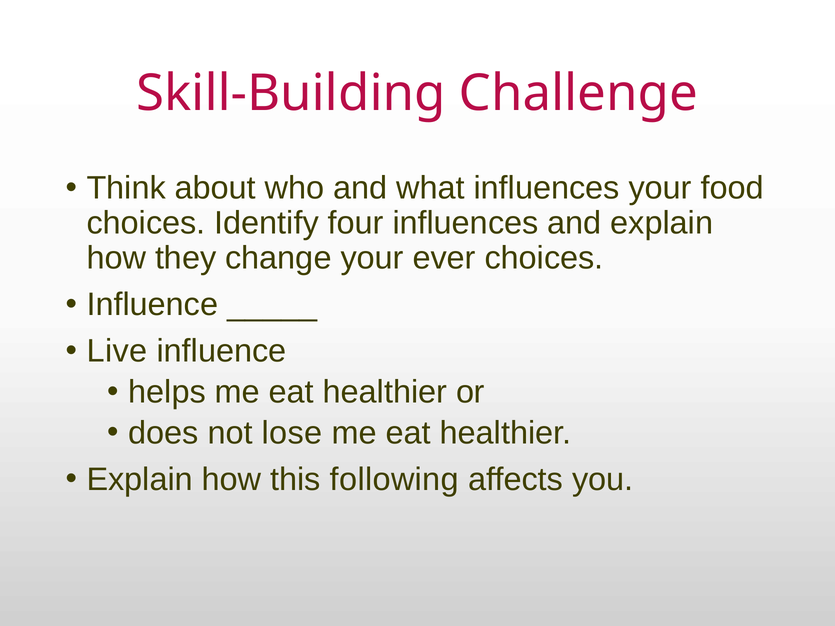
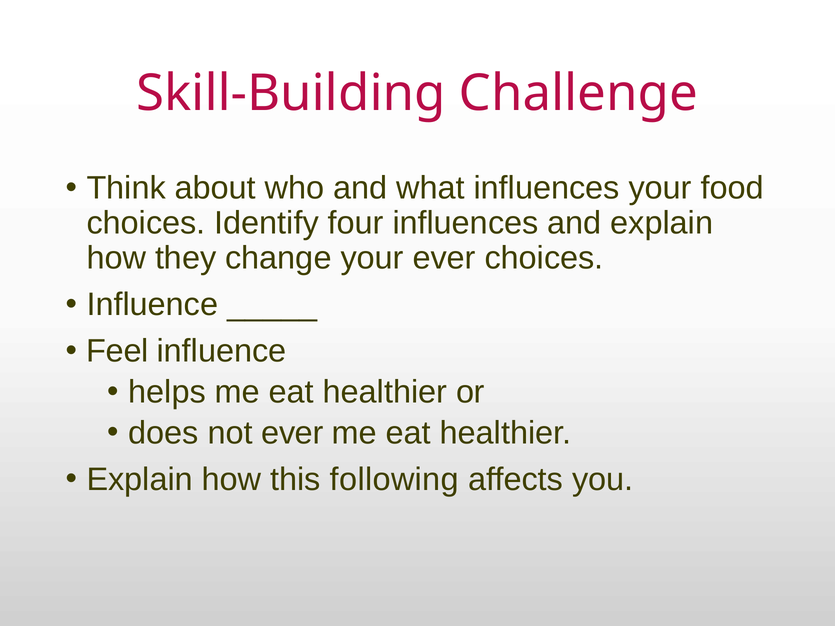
Live: Live -> Feel (117, 351)
not lose: lose -> ever (292, 433)
